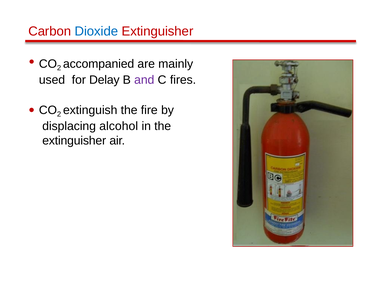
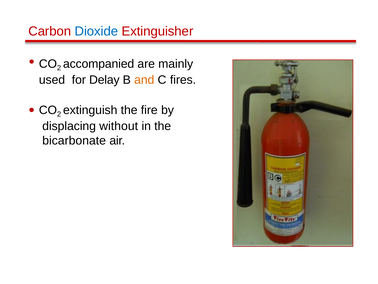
and colour: purple -> orange (144, 80)
alcohol: alcohol -> without (119, 126)
extinguisher: extinguisher -> bicarbonate (74, 140)
